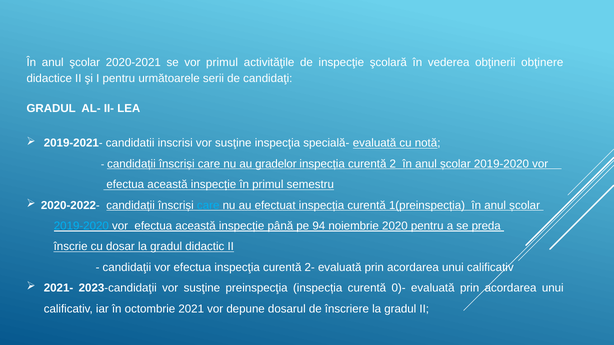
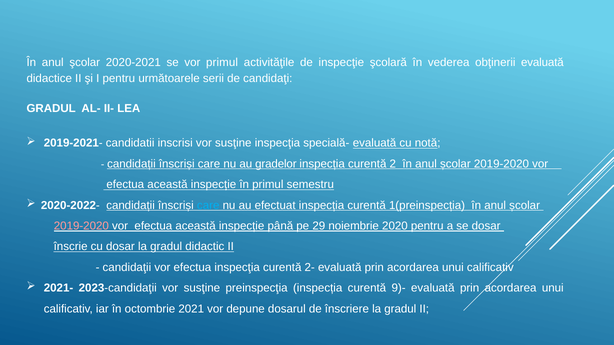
obţinerii obţinere: obţinere -> evaluată (542, 63)
2019-2020 colour: light blue -> pink (81, 226)
94: 94 -> 29 (319, 226)
se preda: preda -> dosar (486, 226)
0)-: 0)- -> 9)- (399, 288)
